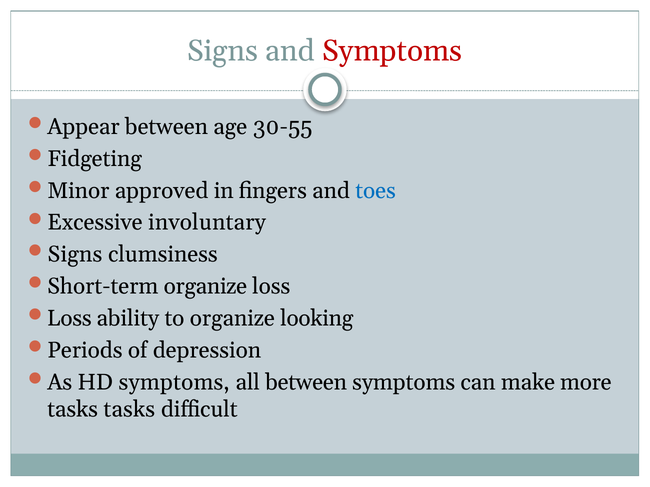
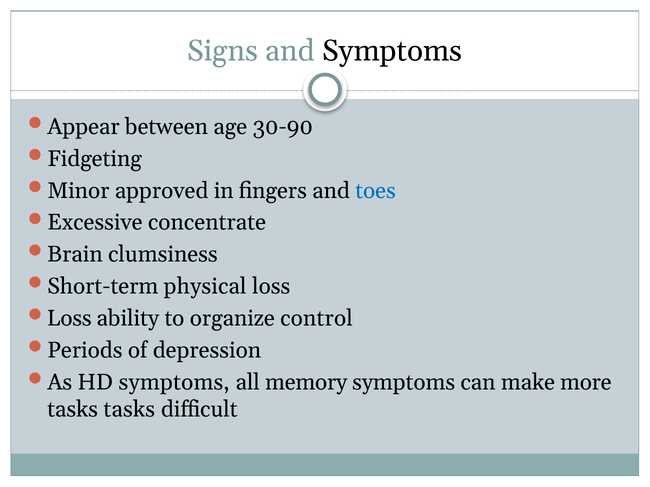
Symptoms colour: red -> black (392, 51)
30-55: 30-55 -> 30-90 (283, 127)
involuntary: involuntary -> concentrate (207, 223)
Signs: Signs -> Brain (75, 255)
Short-term organize: organize -> physical (205, 287)
looking: looking -> control (317, 319)
all between: between -> memory (306, 383)
